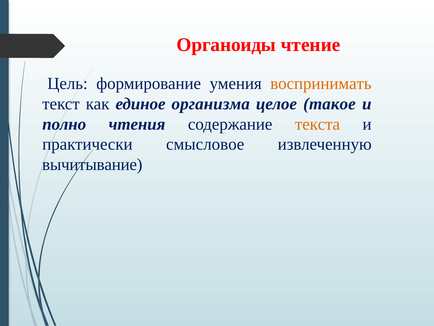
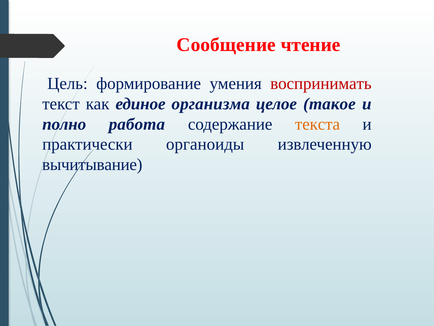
Органоиды: Органоиды -> Сообщение (226, 45)
воспринимать colour: orange -> red (321, 83)
чтения: чтения -> работа (137, 124)
смысловое: смысловое -> органоиды (205, 144)
